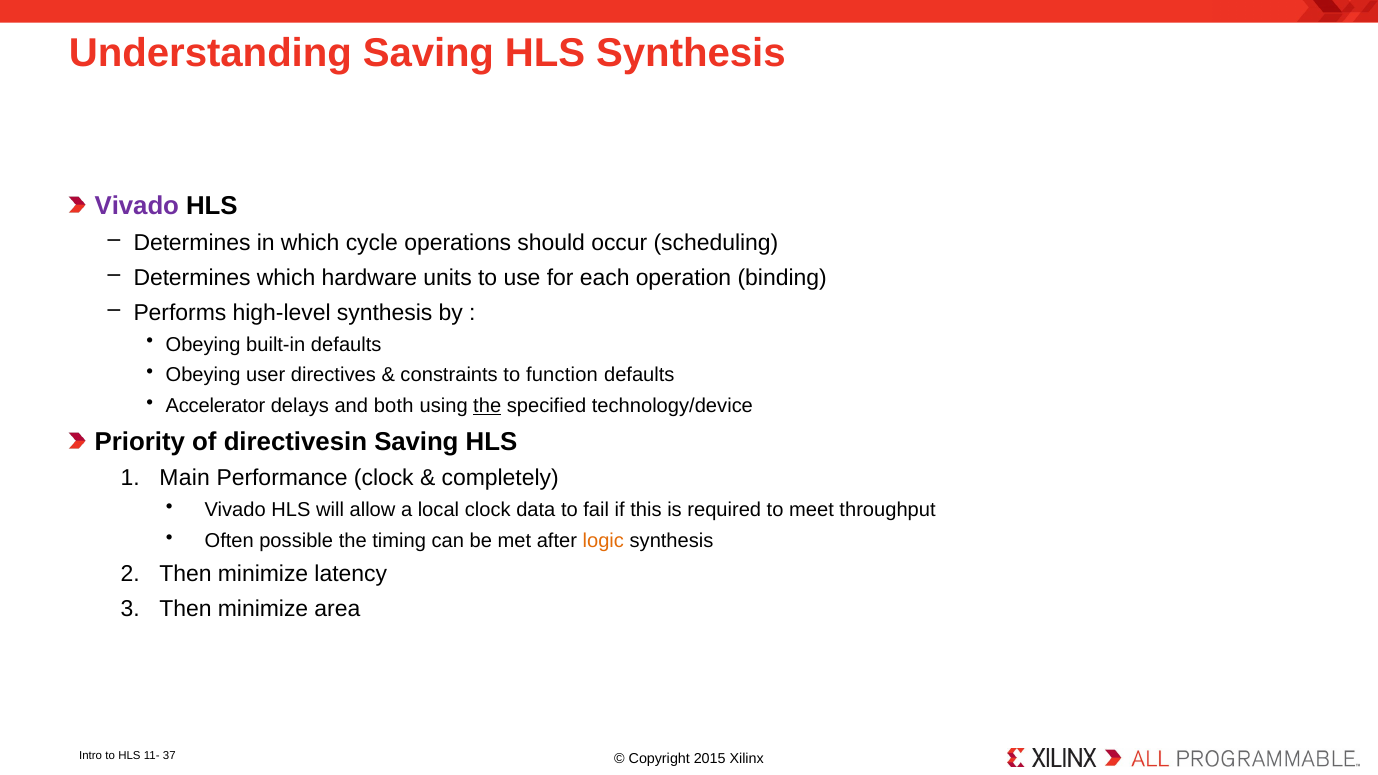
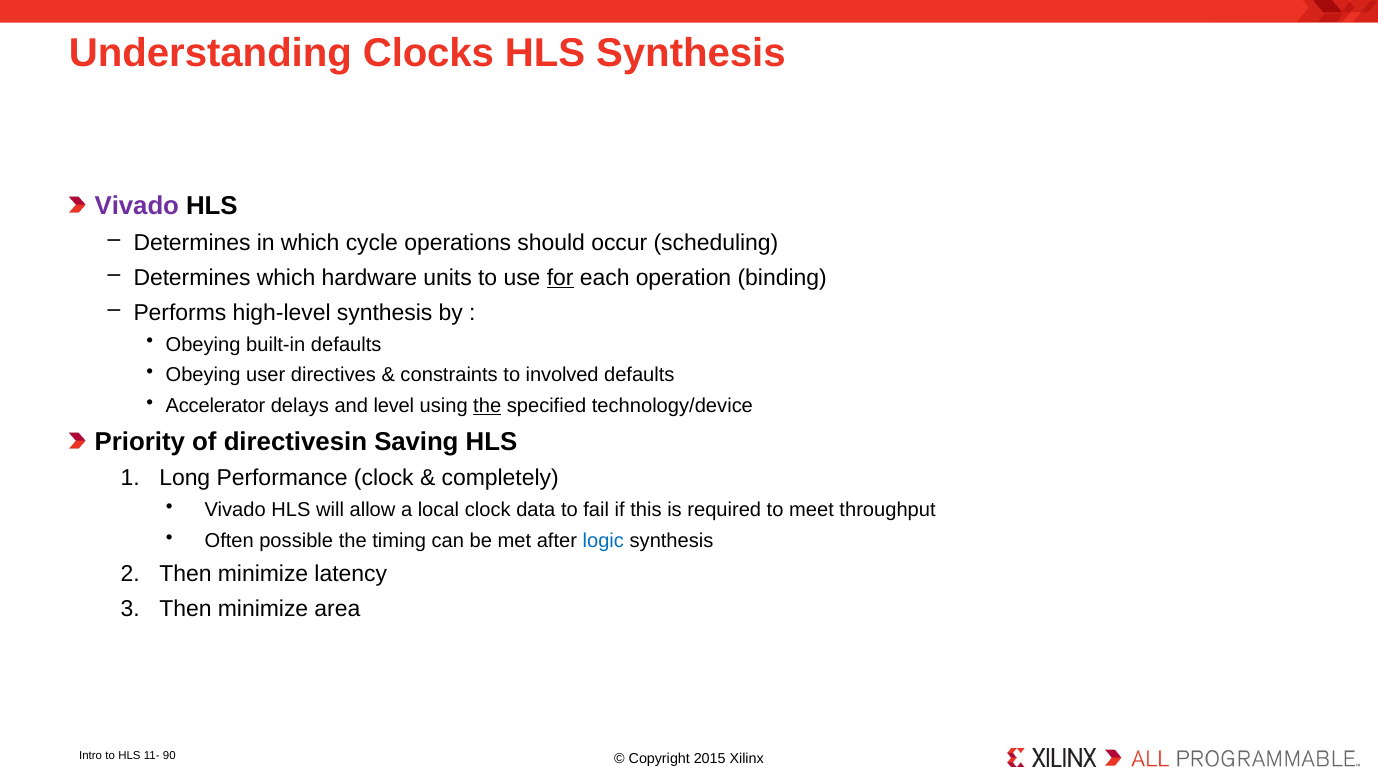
Understanding Saving: Saving -> Clocks (428, 53)
for underline: none -> present (560, 278)
function: function -> involved (562, 375)
both: both -> level (394, 406)
Main: Main -> Long (185, 478)
logic colour: orange -> blue (603, 541)
37: 37 -> 90 (169, 756)
